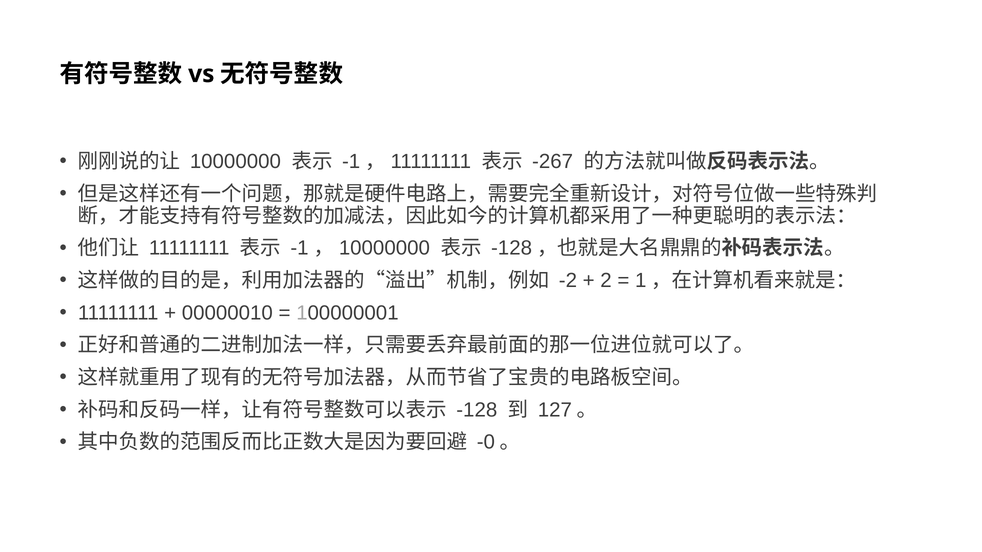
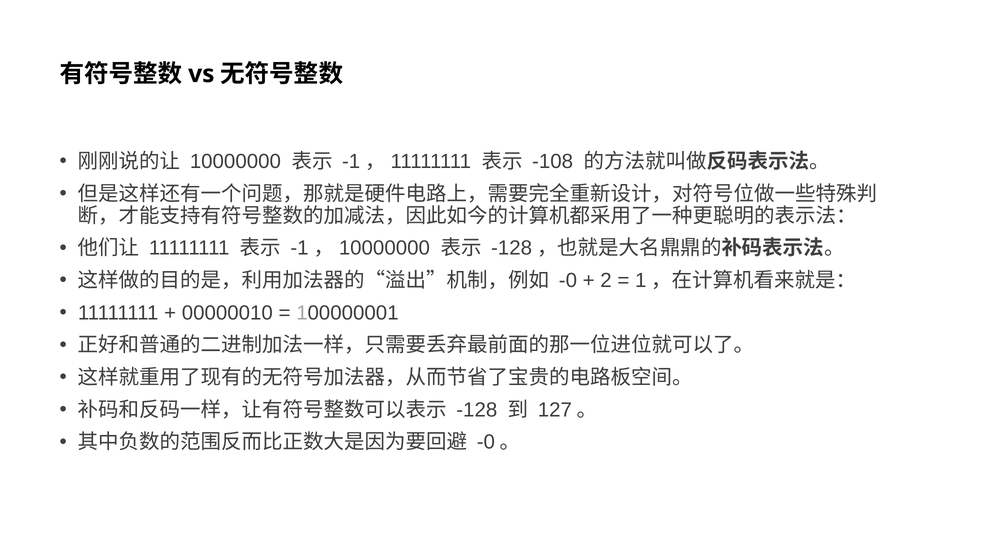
-267: -267 -> -108 (553, 162)
-2: -2 -> -0 (568, 281)
